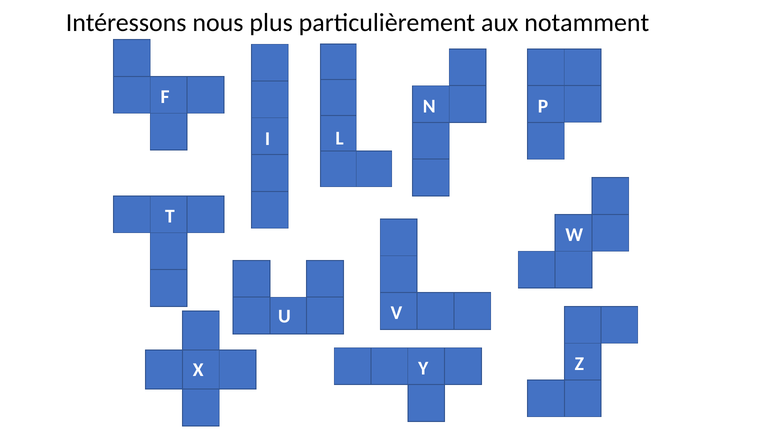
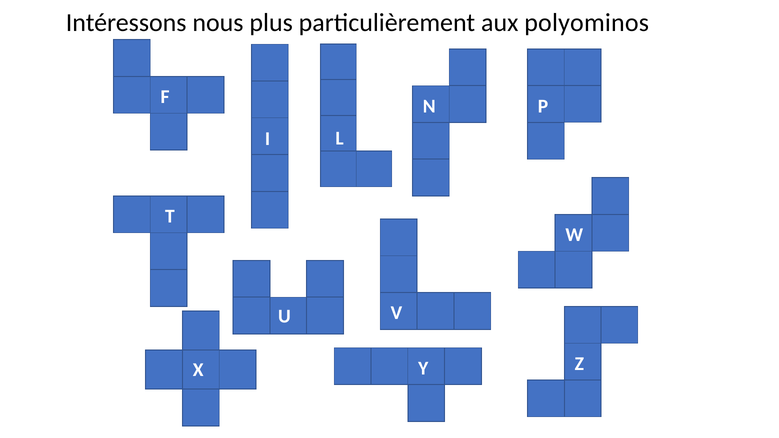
notamment: notamment -> polyominos (587, 23)
